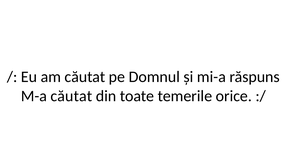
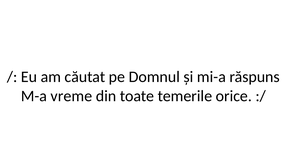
M-a căutat: căutat -> vreme (71, 96)
